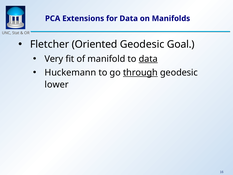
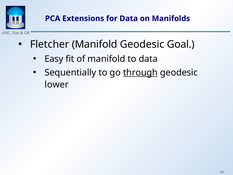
Fletcher Oriented: Oriented -> Manifold (95, 44)
Very: Very -> Easy (54, 59)
data underline: present -> none (148, 59)
Huckemann: Huckemann -> Sequentially (70, 73)
